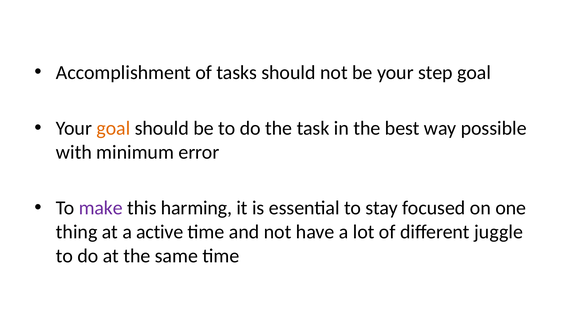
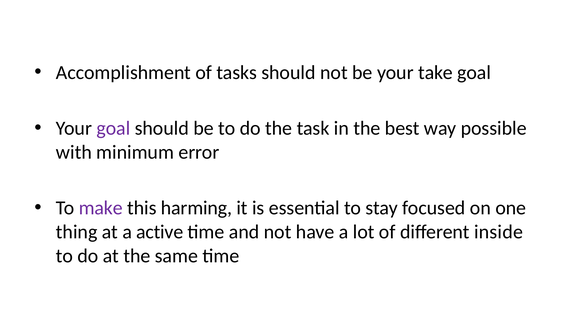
step: step -> take (436, 72)
goal colour: orange -> purple (113, 128)
juggle: juggle -> inside (499, 232)
